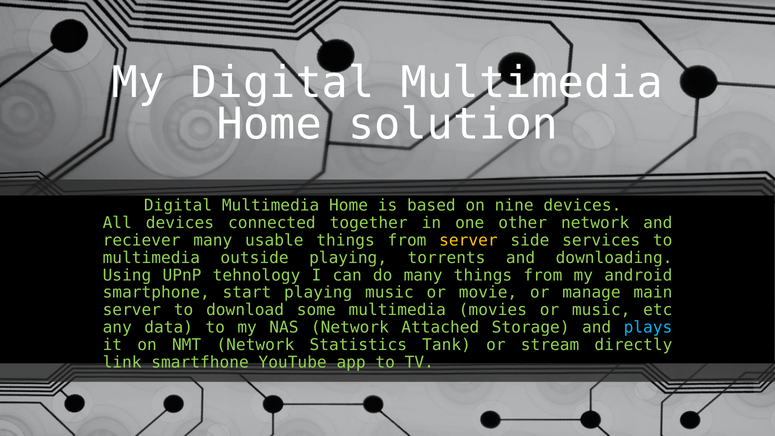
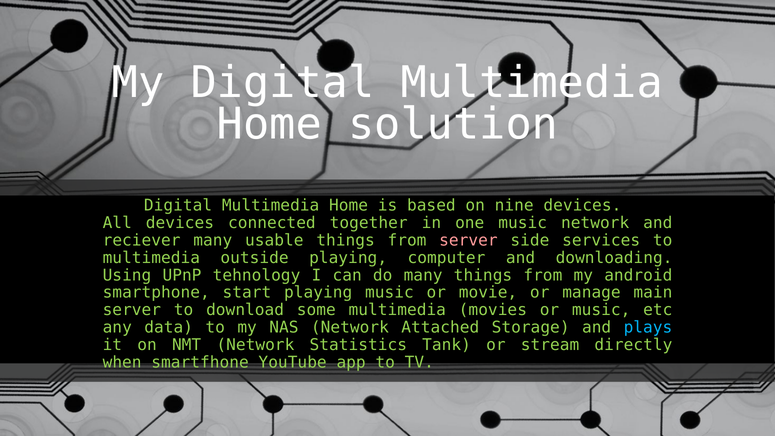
one other: other -> music (523, 223)
server colour: yellow -> pink (468, 240)
torrents: torrents -> computer (447, 258)
link: link -> when (122, 362)
